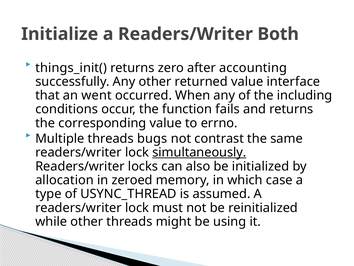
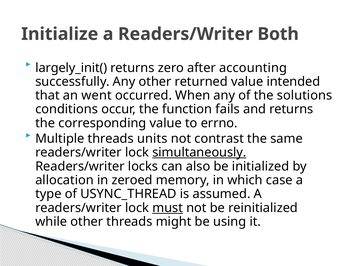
things_init(: things_init( -> largely_init( (71, 68)
interface: interface -> intended (293, 81)
including: including -> solutions (305, 95)
bugs: bugs -> units (152, 138)
must underline: none -> present (168, 207)
